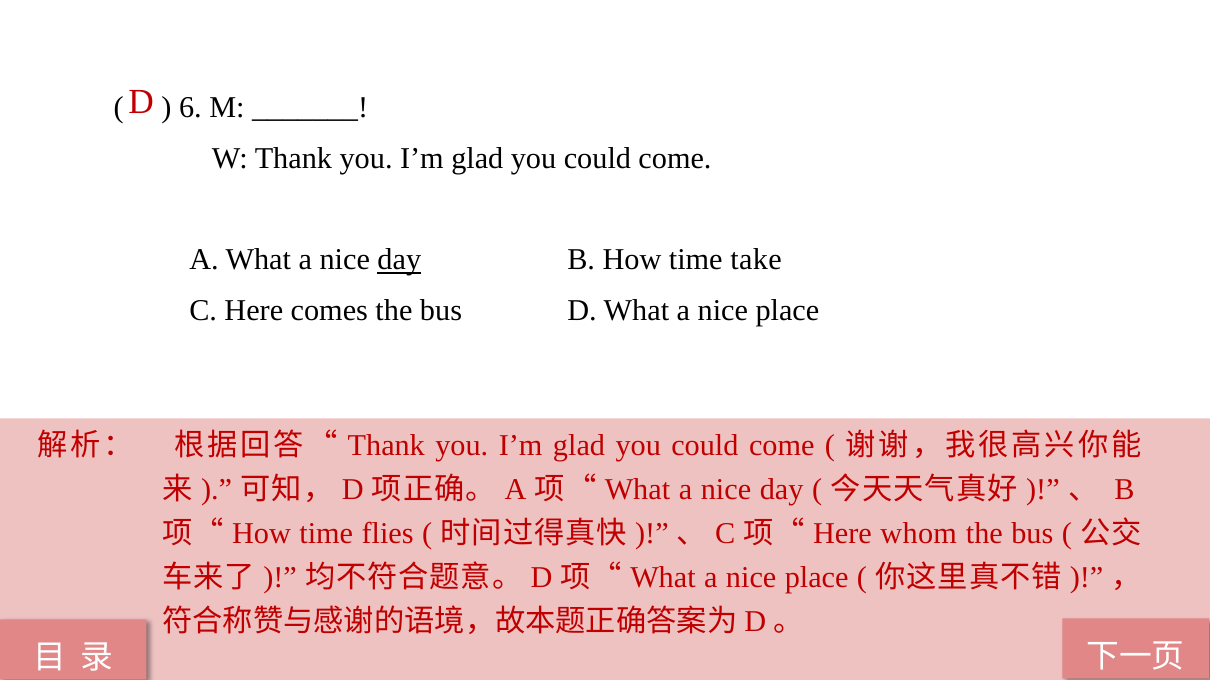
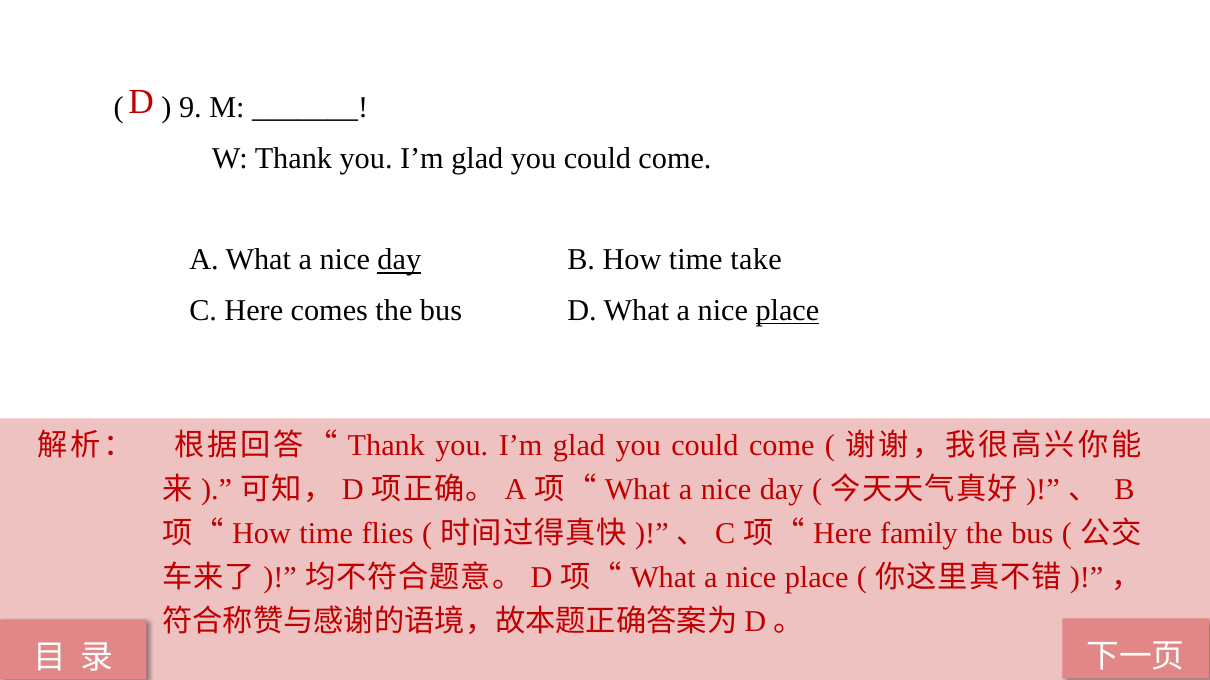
6: 6 -> 9 (190, 108)
place underline: none -> present (787, 311)
whom: whom -> family (919, 534)
